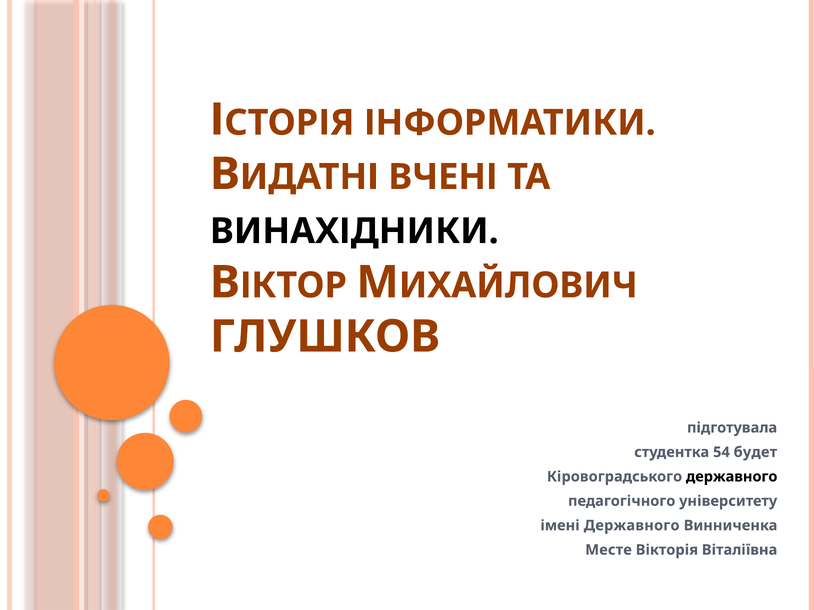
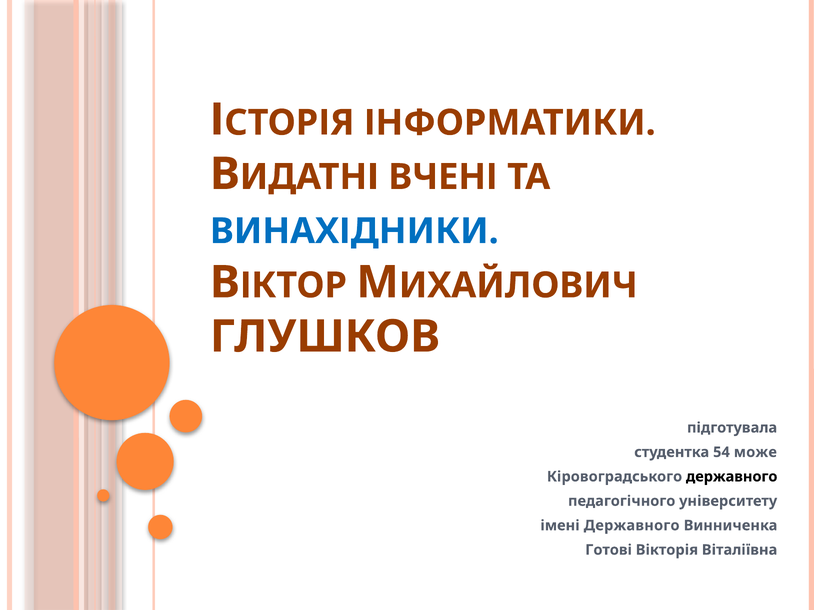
ВИНАХІДНИКИ colour: black -> blue (354, 231)
будет: будет -> може (755, 453)
Месте: Месте -> Готові (609, 550)
